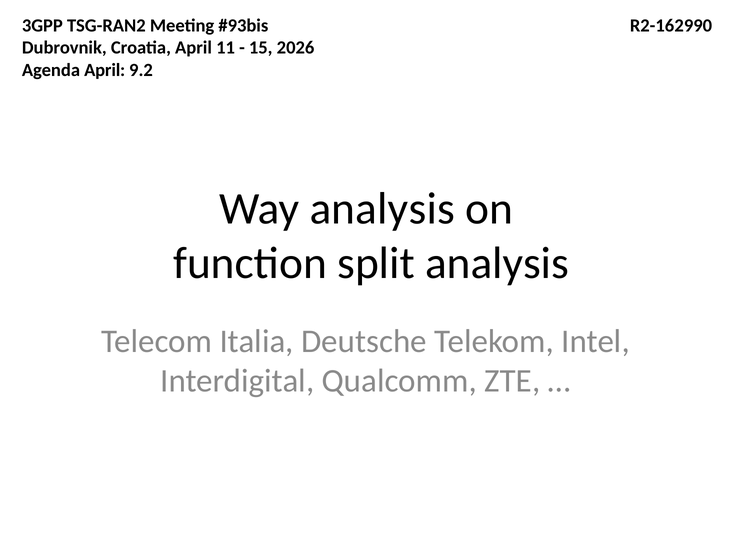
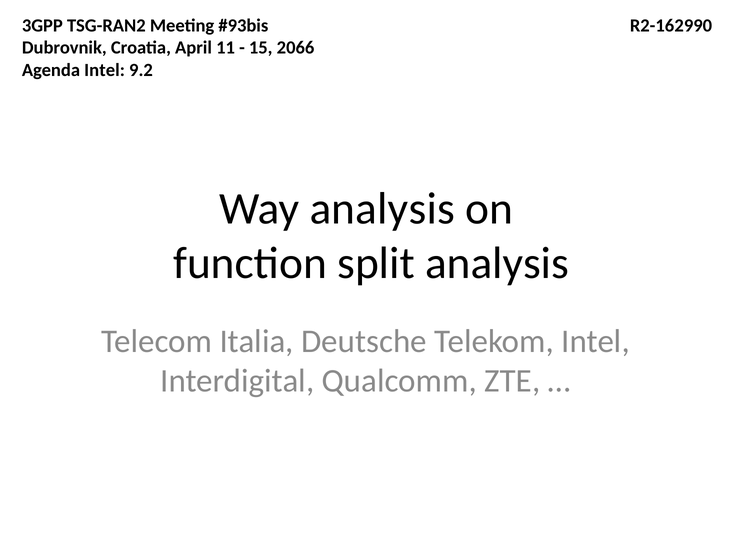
2026: 2026 -> 2066 (296, 48)
Agenda April: April -> Intel (105, 70)
